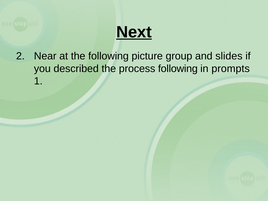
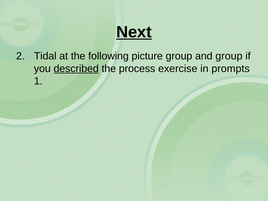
Near: Near -> Tidal (45, 56)
and slides: slides -> group (229, 56)
described underline: none -> present (76, 69)
process following: following -> exercise (178, 69)
